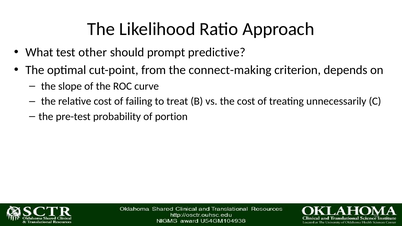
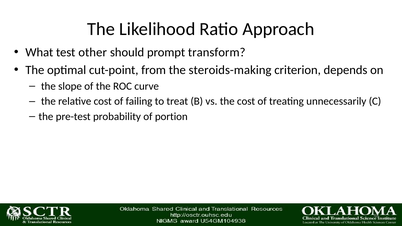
predictive: predictive -> transform (217, 52)
connect-making: connect-making -> steroids-making (230, 70)
